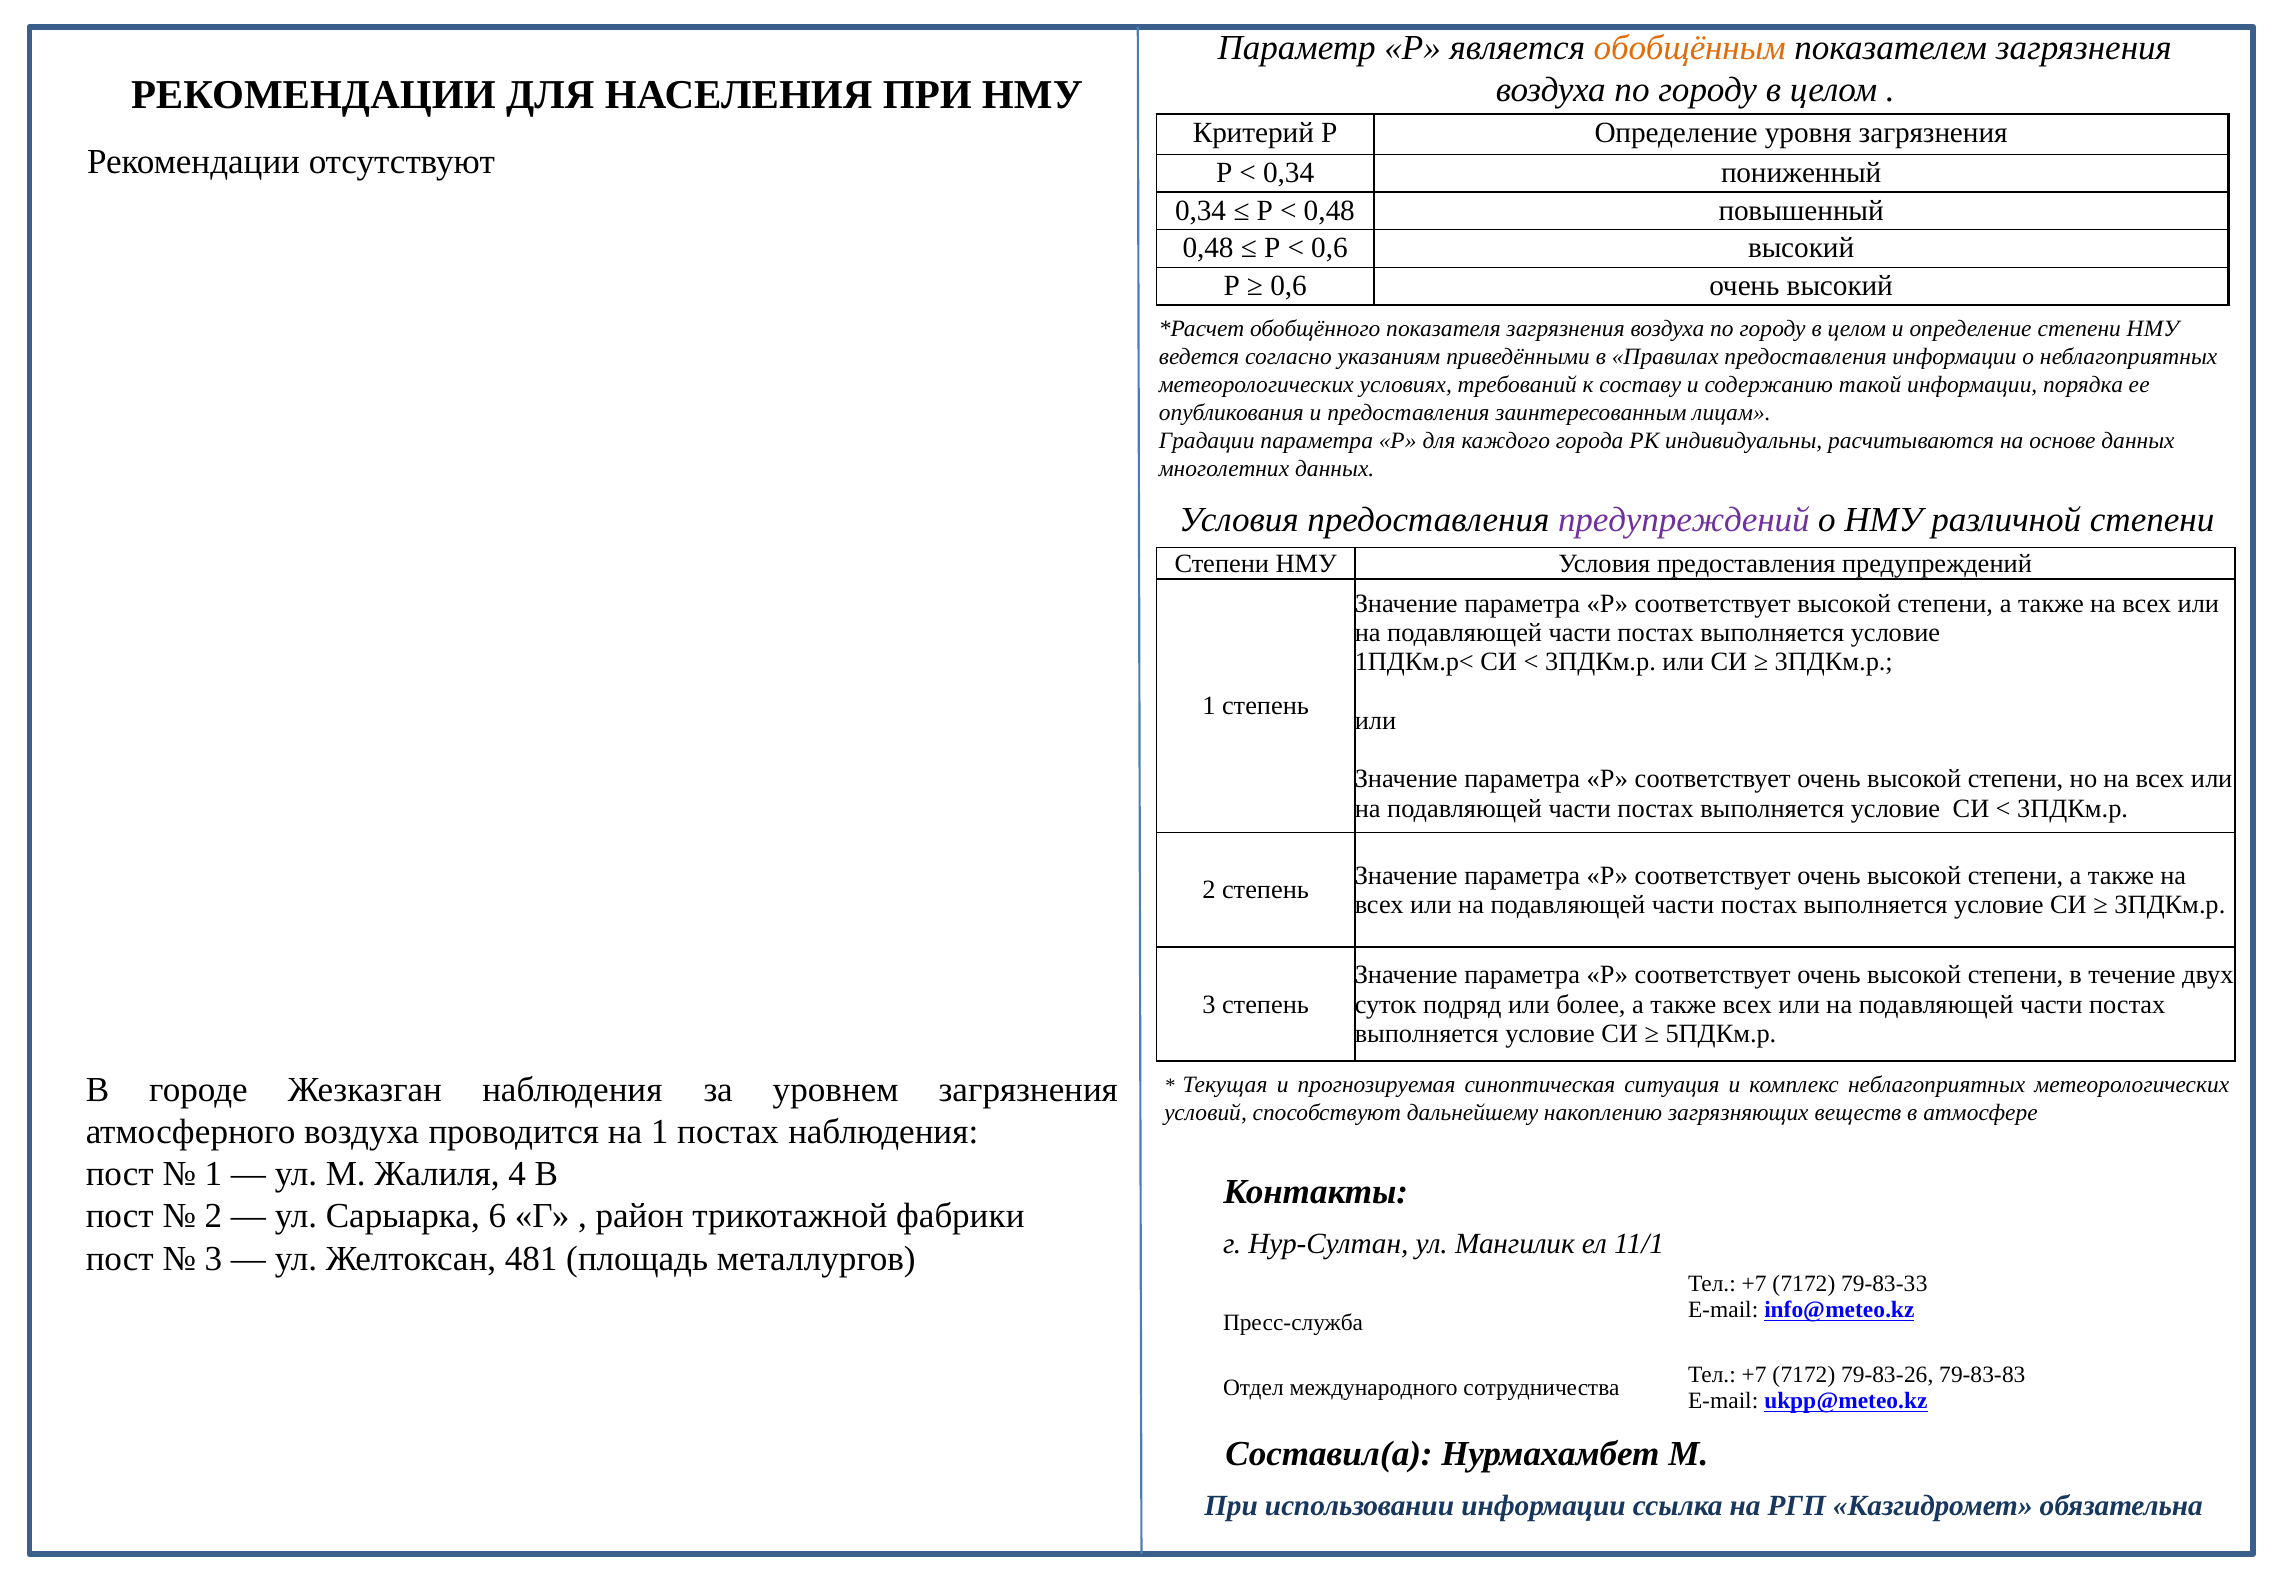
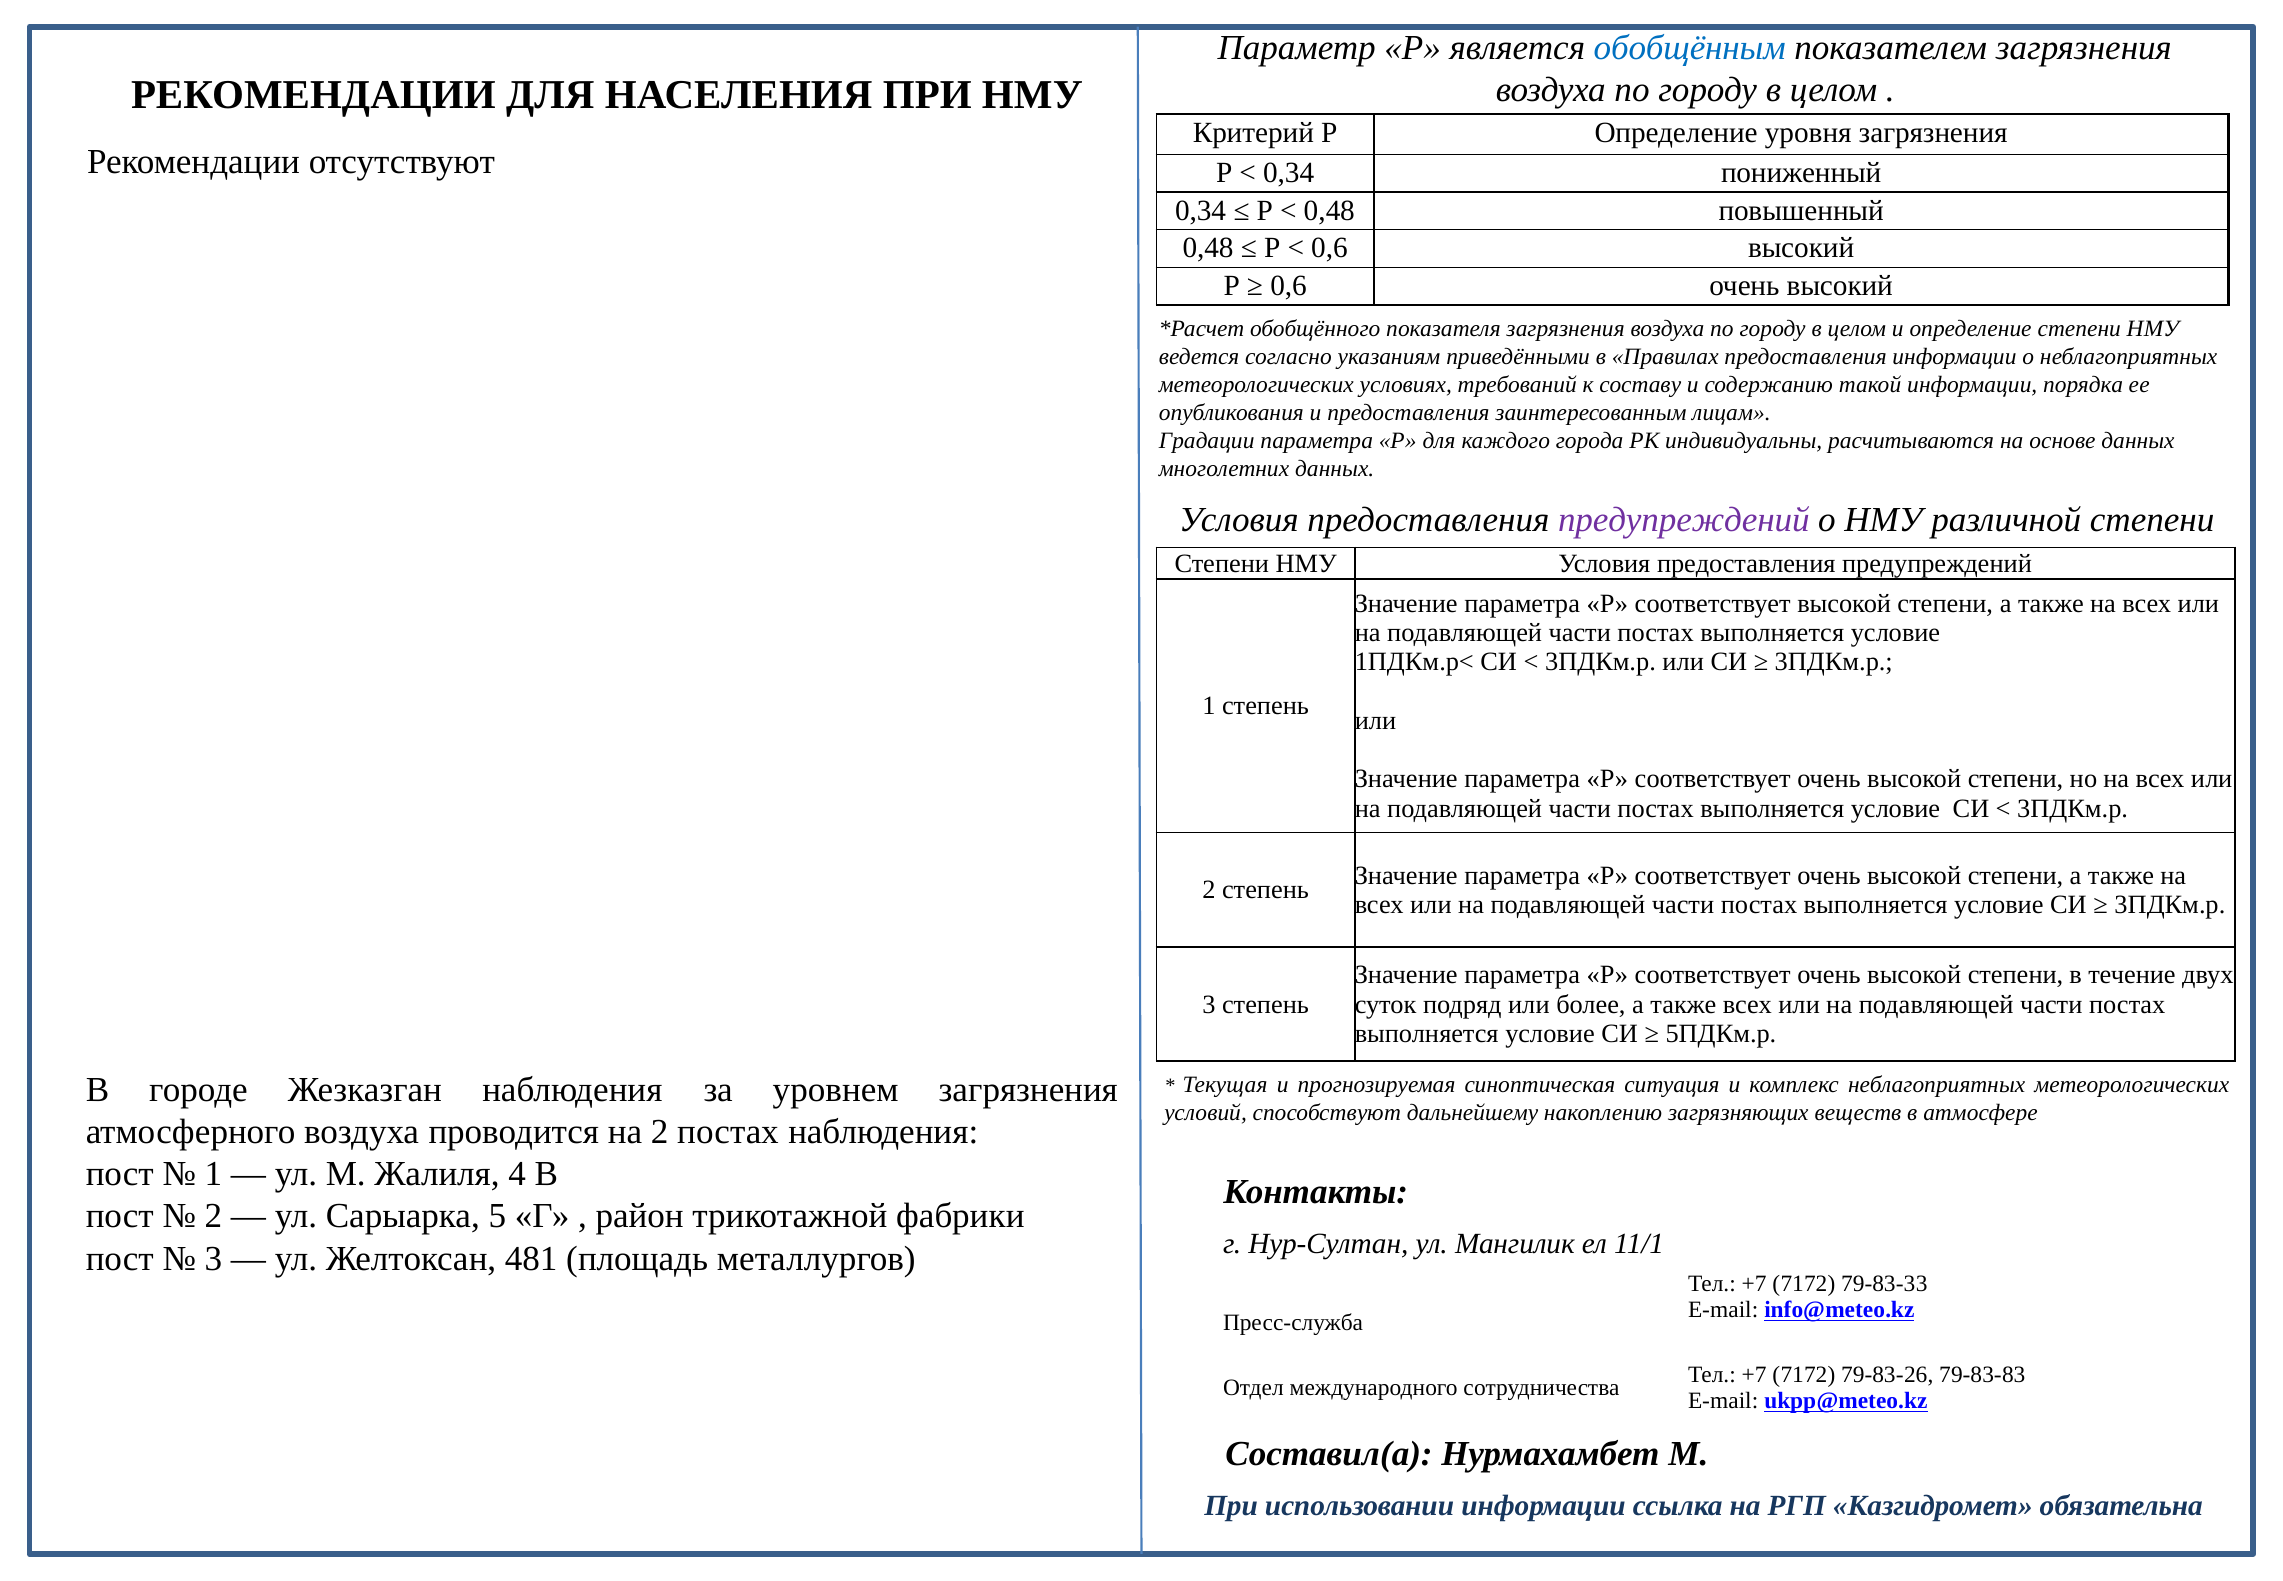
обобщённым colour: orange -> blue (1690, 48)
на 1: 1 -> 2 (660, 1132)
6: 6 -> 5 (497, 1216)
